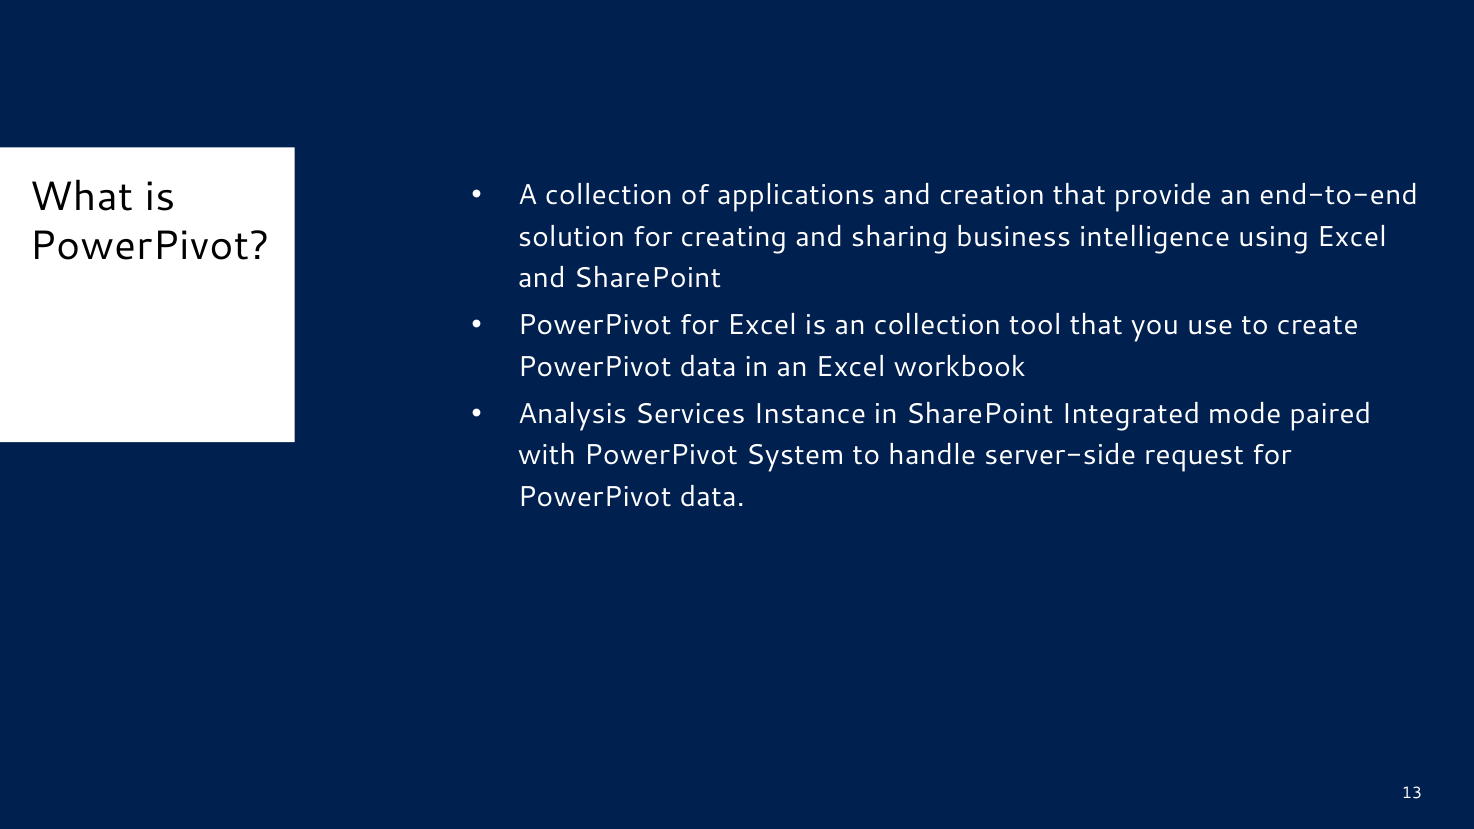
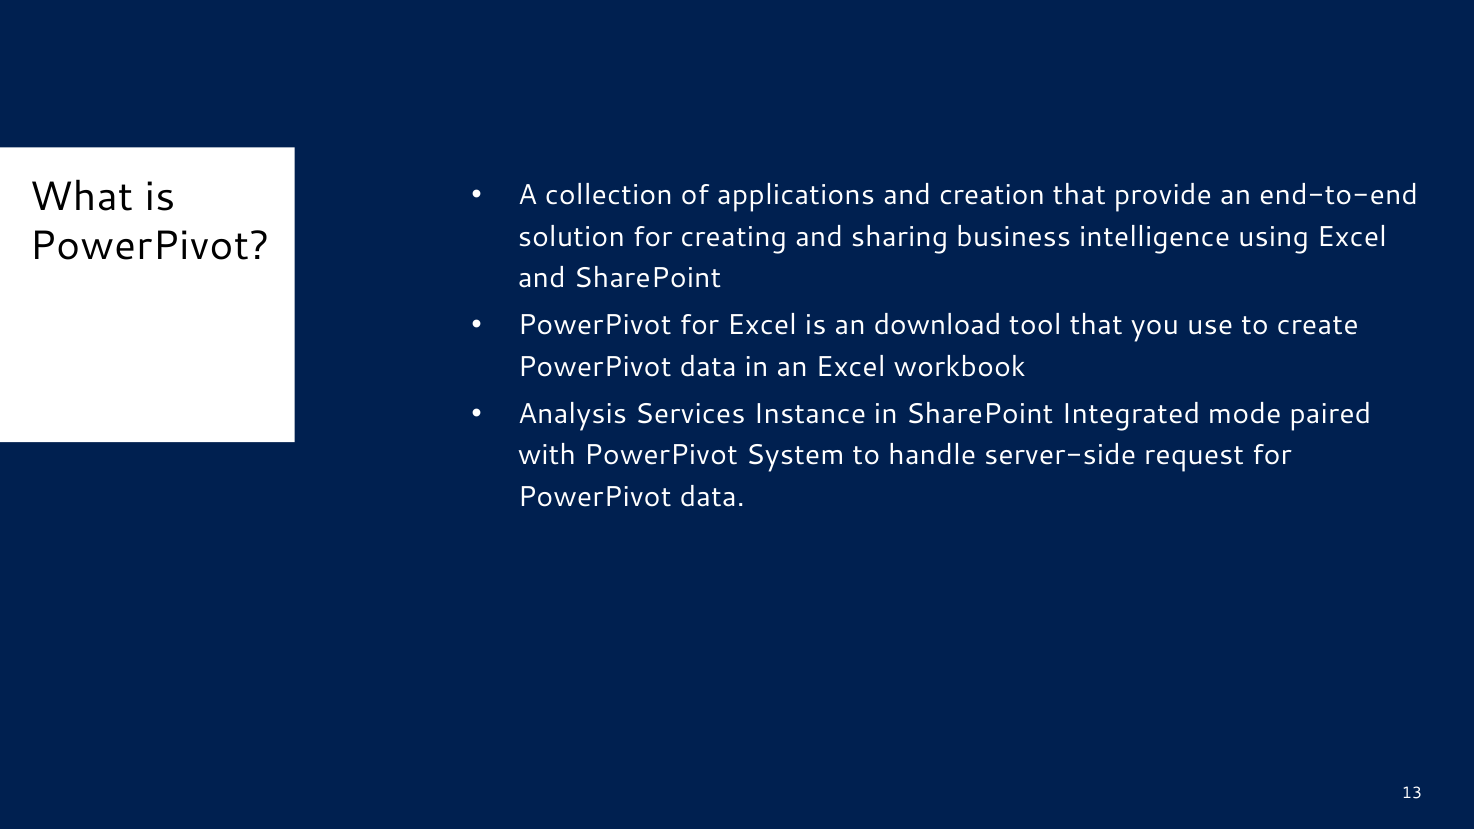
an collection: collection -> download (938, 325)
